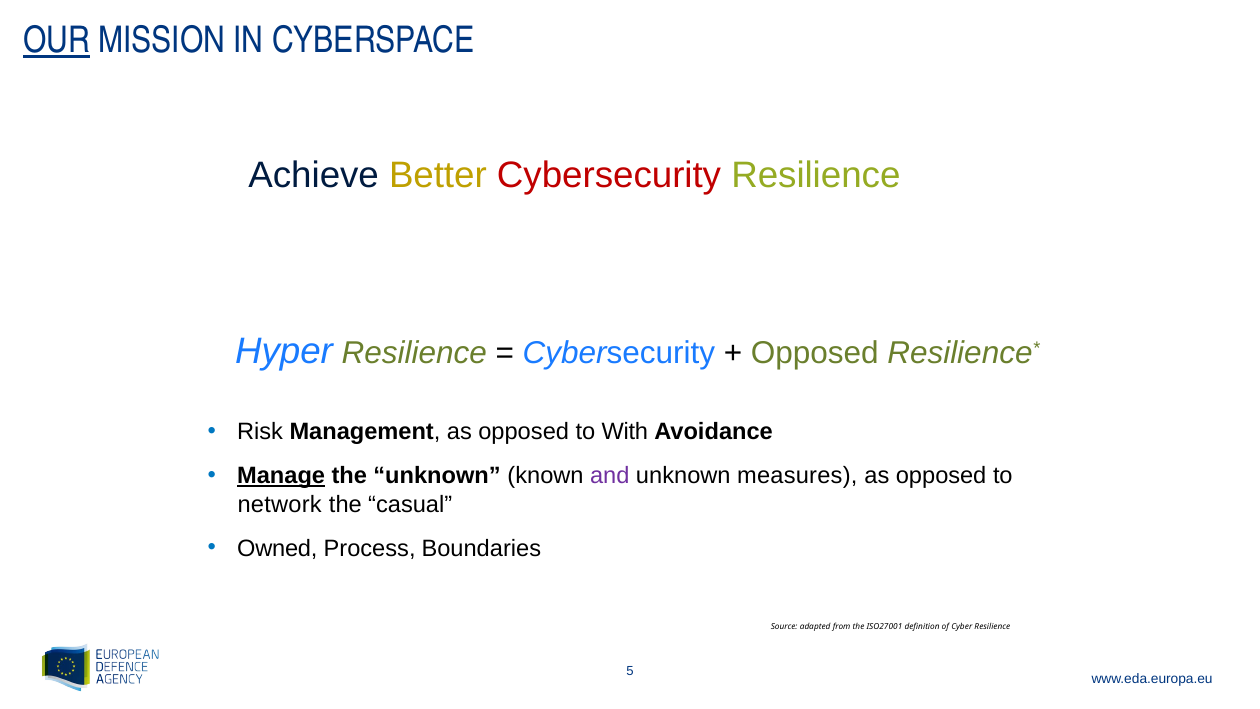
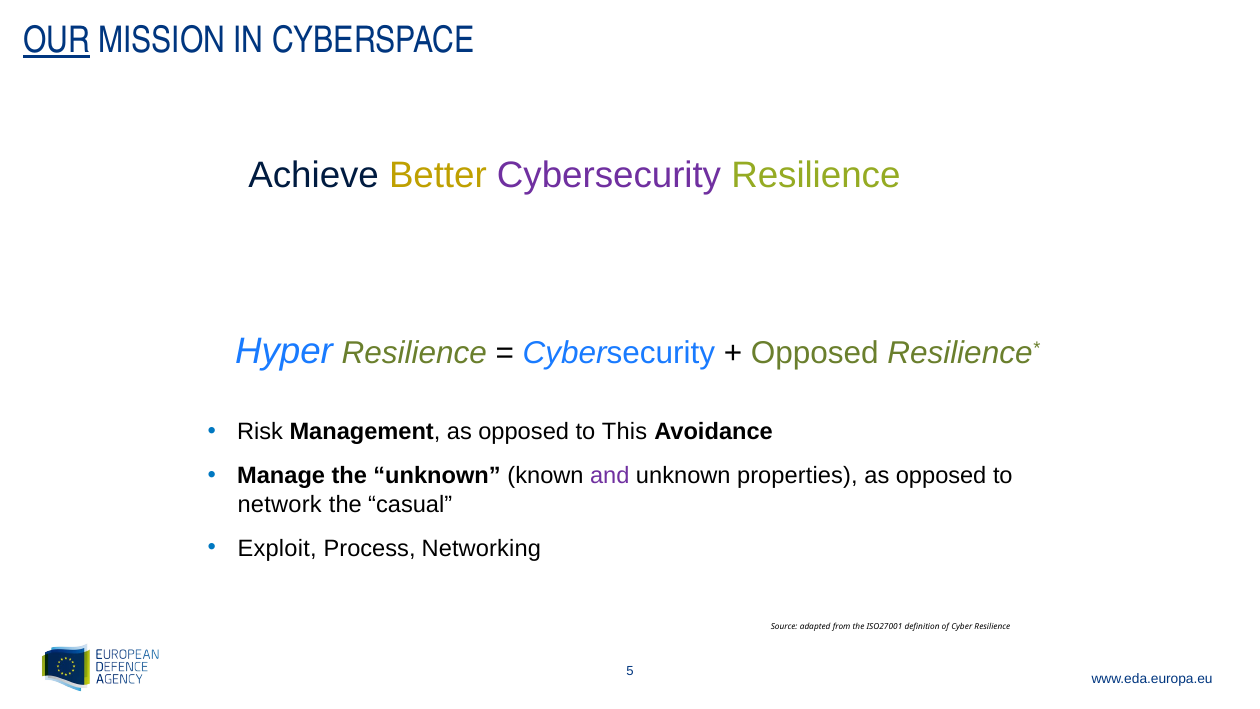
Cybersecurity colour: red -> purple (609, 176)
With: With -> This (625, 432)
Manage underline: present -> none (281, 476)
measures: measures -> properties (797, 476)
Owned: Owned -> Exploit (277, 548)
Boundaries: Boundaries -> Networking (481, 548)
